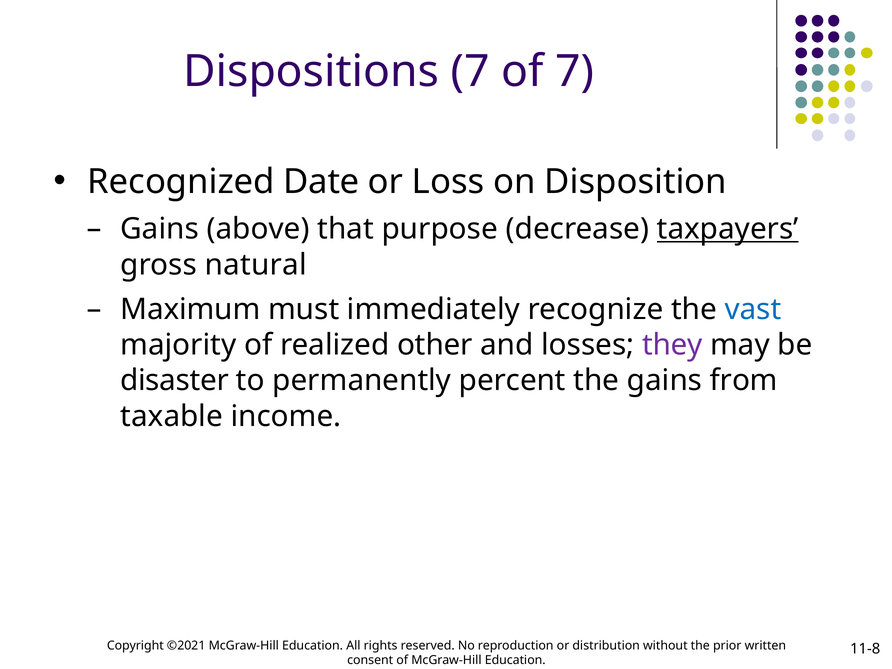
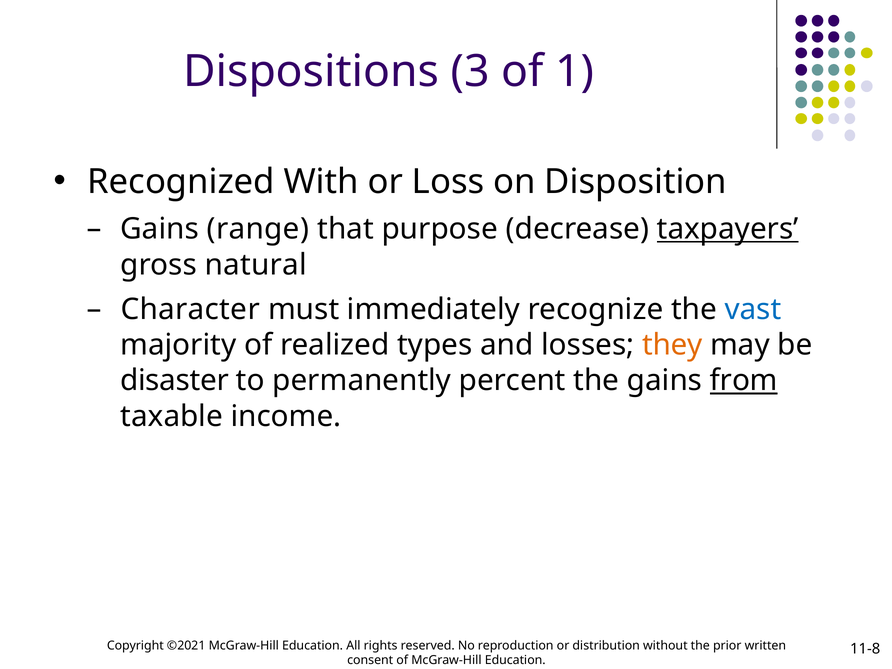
Dispositions 7: 7 -> 3 (470, 72)
of 7: 7 -> 1 (574, 72)
Date: Date -> With (321, 182)
above: above -> range (258, 229)
Maximum: Maximum -> Character (190, 309)
other: other -> types (435, 345)
they colour: purple -> orange (672, 345)
from underline: none -> present (744, 381)
